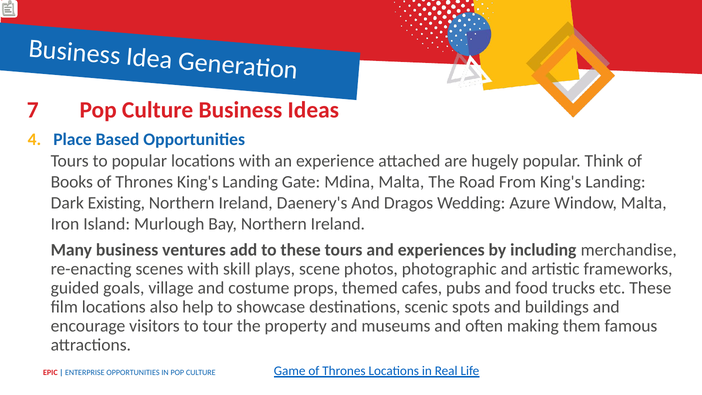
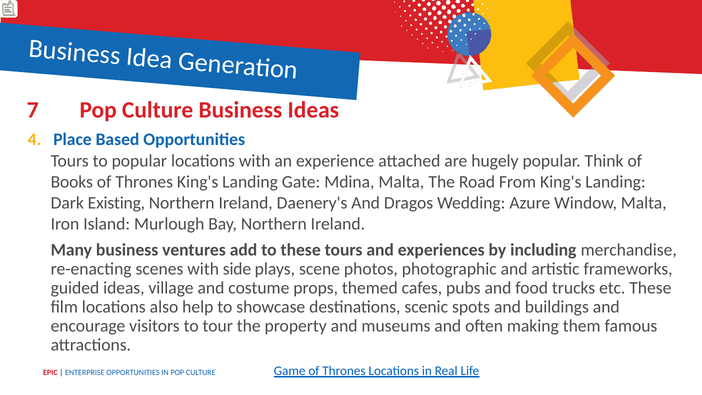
skill: skill -> side (237, 269)
guided goals: goals -> ideas (124, 288)
